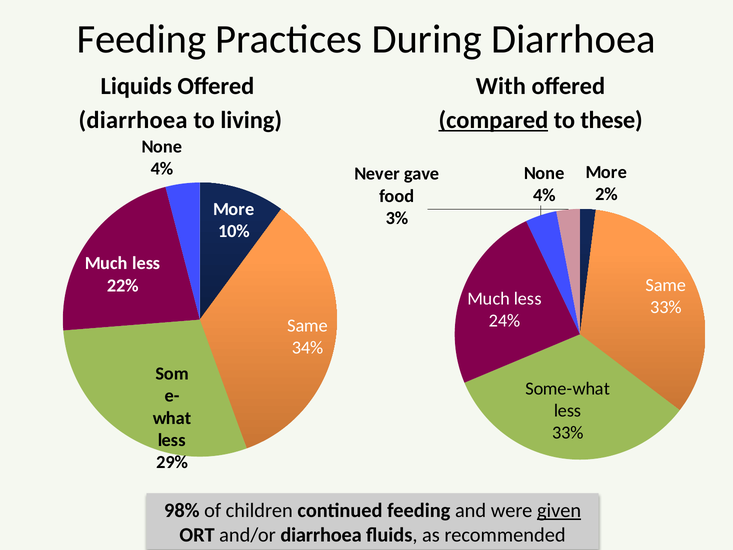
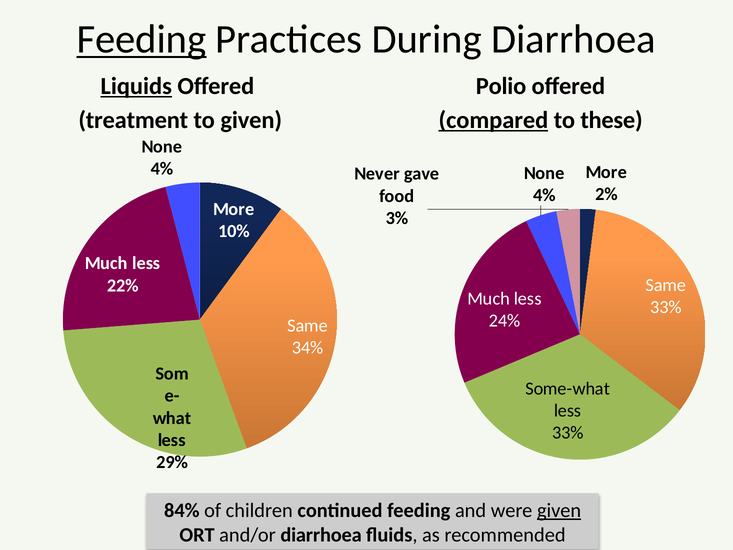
Feeding underline: none -> present (142, 39)
Liquids underline: none -> present (136, 86)
With: With -> Polio (501, 86)
diarrhoea: diarrhoea -> treatment (133, 120)
to living: living -> given (251, 120)
98%: 98% -> 84% (182, 510)
